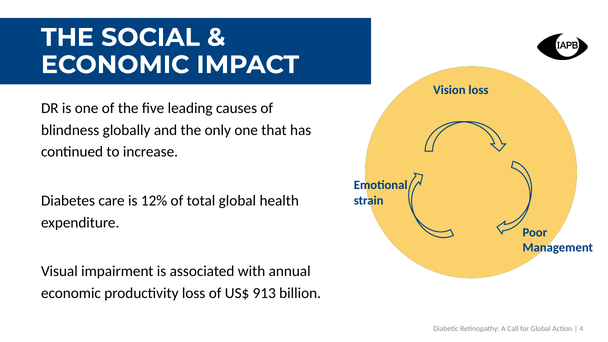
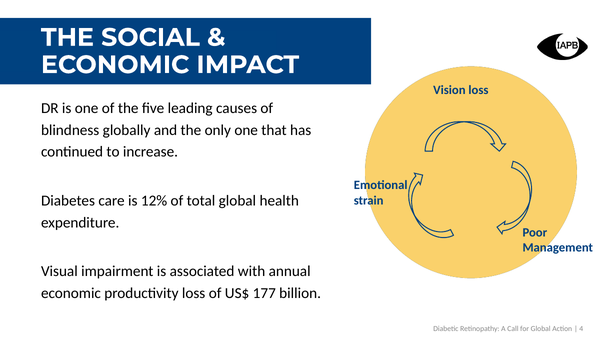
913: 913 -> 177 (264, 293)
